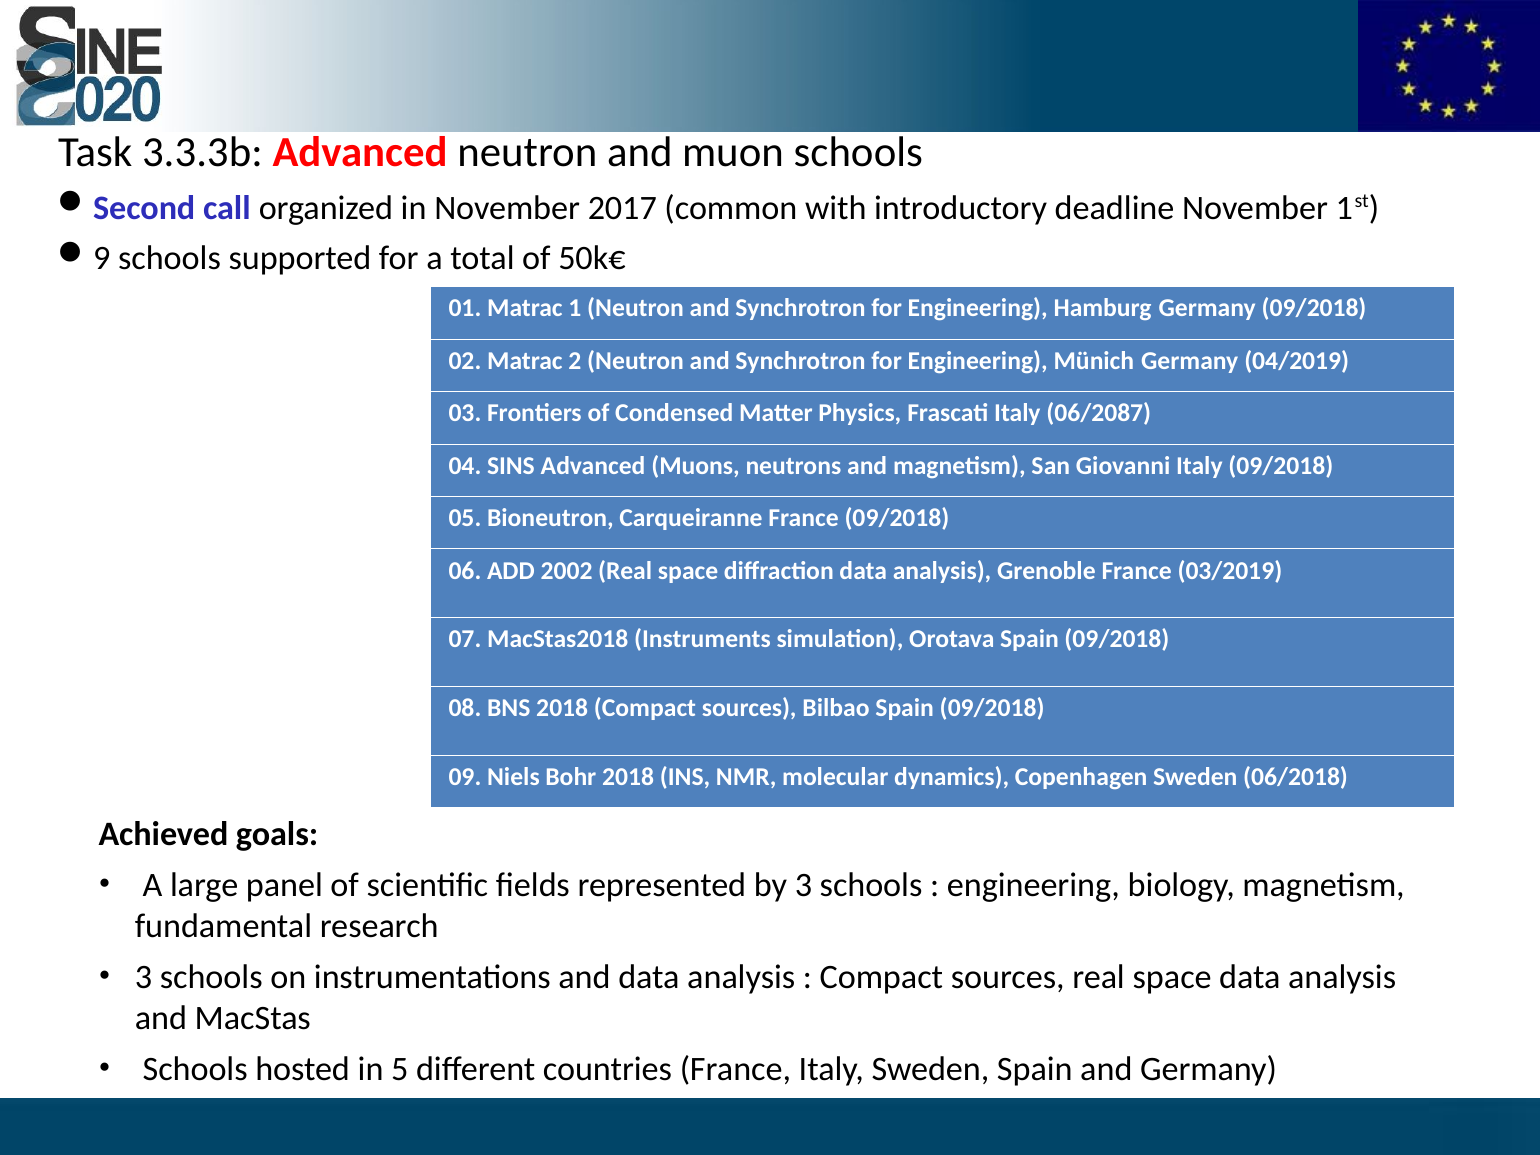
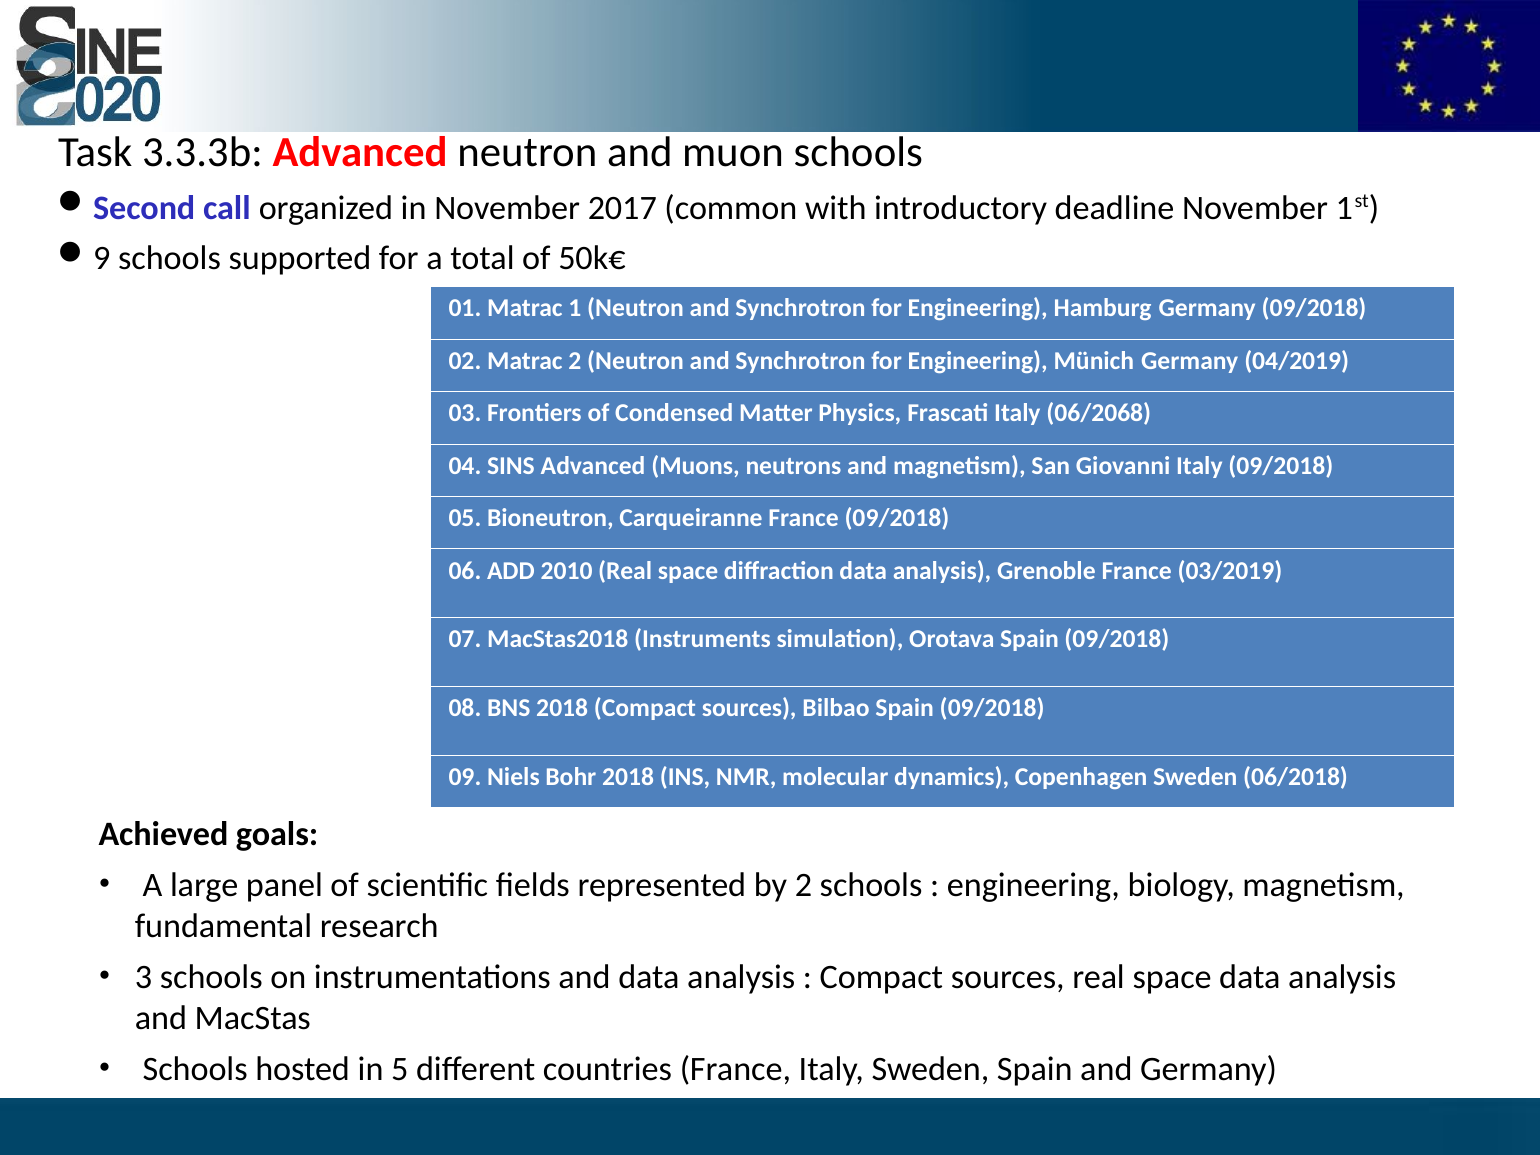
06/2087: 06/2087 -> 06/2068 (1099, 413)
2002: 2002 -> 2010 (567, 571)
by 3: 3 -> 2 (803, 885)
